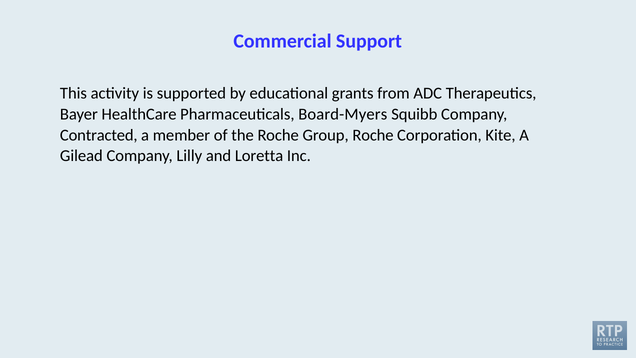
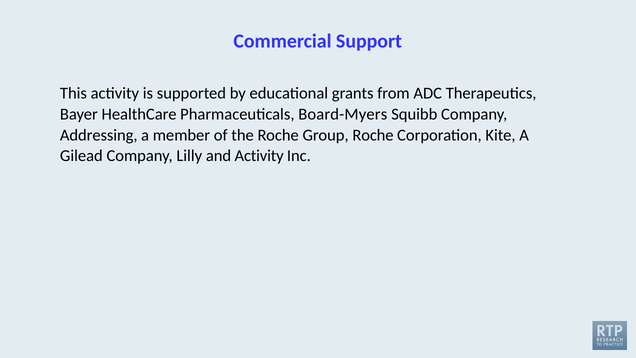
Contracted: Contracted -> Addressing (99, 135)
and Loretta: Loretta -> Activity (259, 156)
